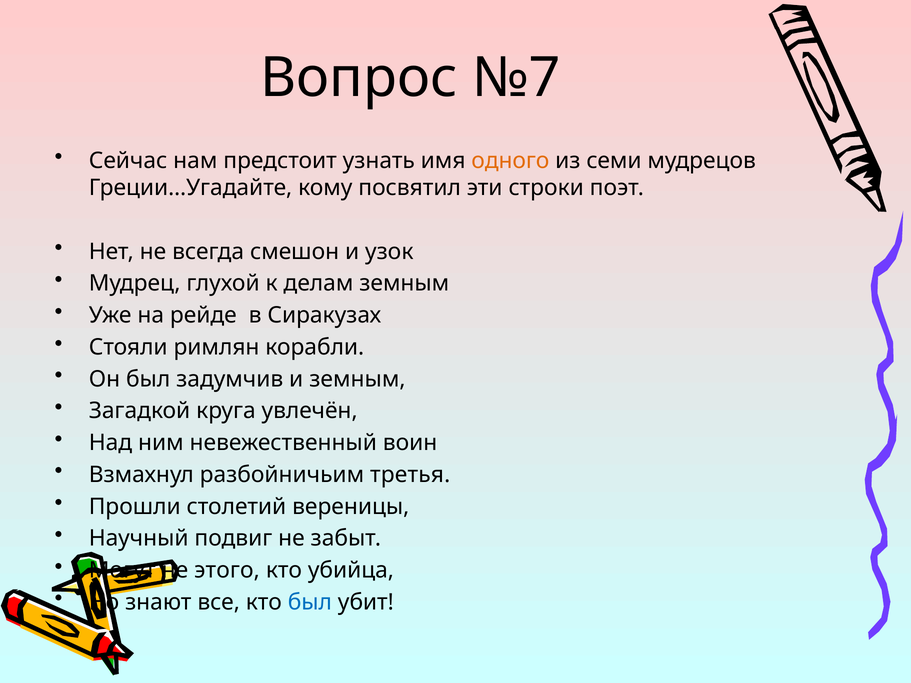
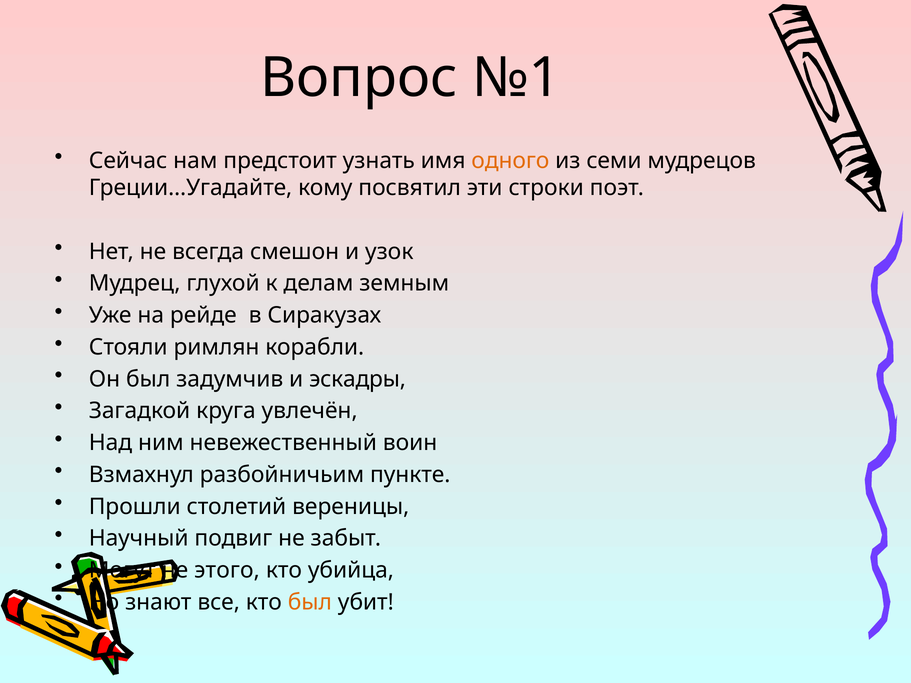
№7: №7 -> №1 (516, 78)
и земным: земным -> эскадры (358, 379)
третья: третья -> пункте (410, 475)
был colour: blue -> orange (310, 602)
